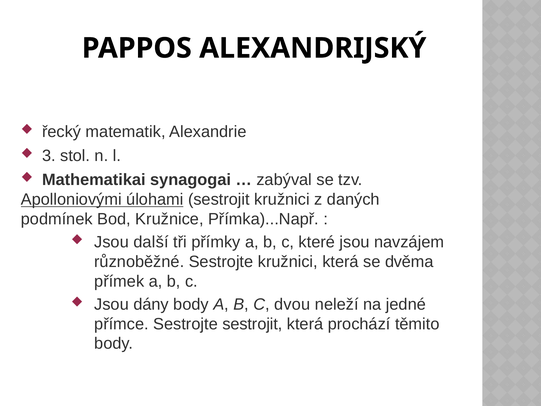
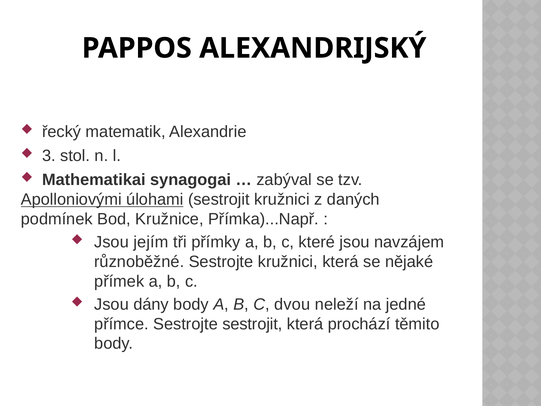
další: další -> jejím (151, 242)
dvěma: dvěma -> nějaké (409, 262)
